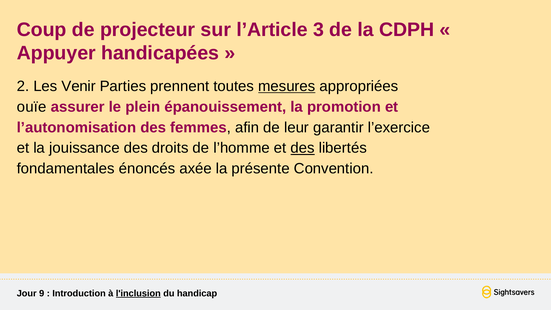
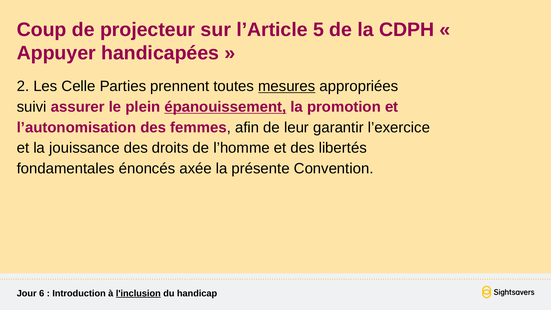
3: 3 -> 5 (319, 30)
Venir: Venir -> Celle (79, 86)
ouïe: ouïe -> suivi (32, 107)
épanouissement underline: none -> present (225, 107)
des underline: present -> none (303, 148)
9: 9 -> 6 (42, 293)
